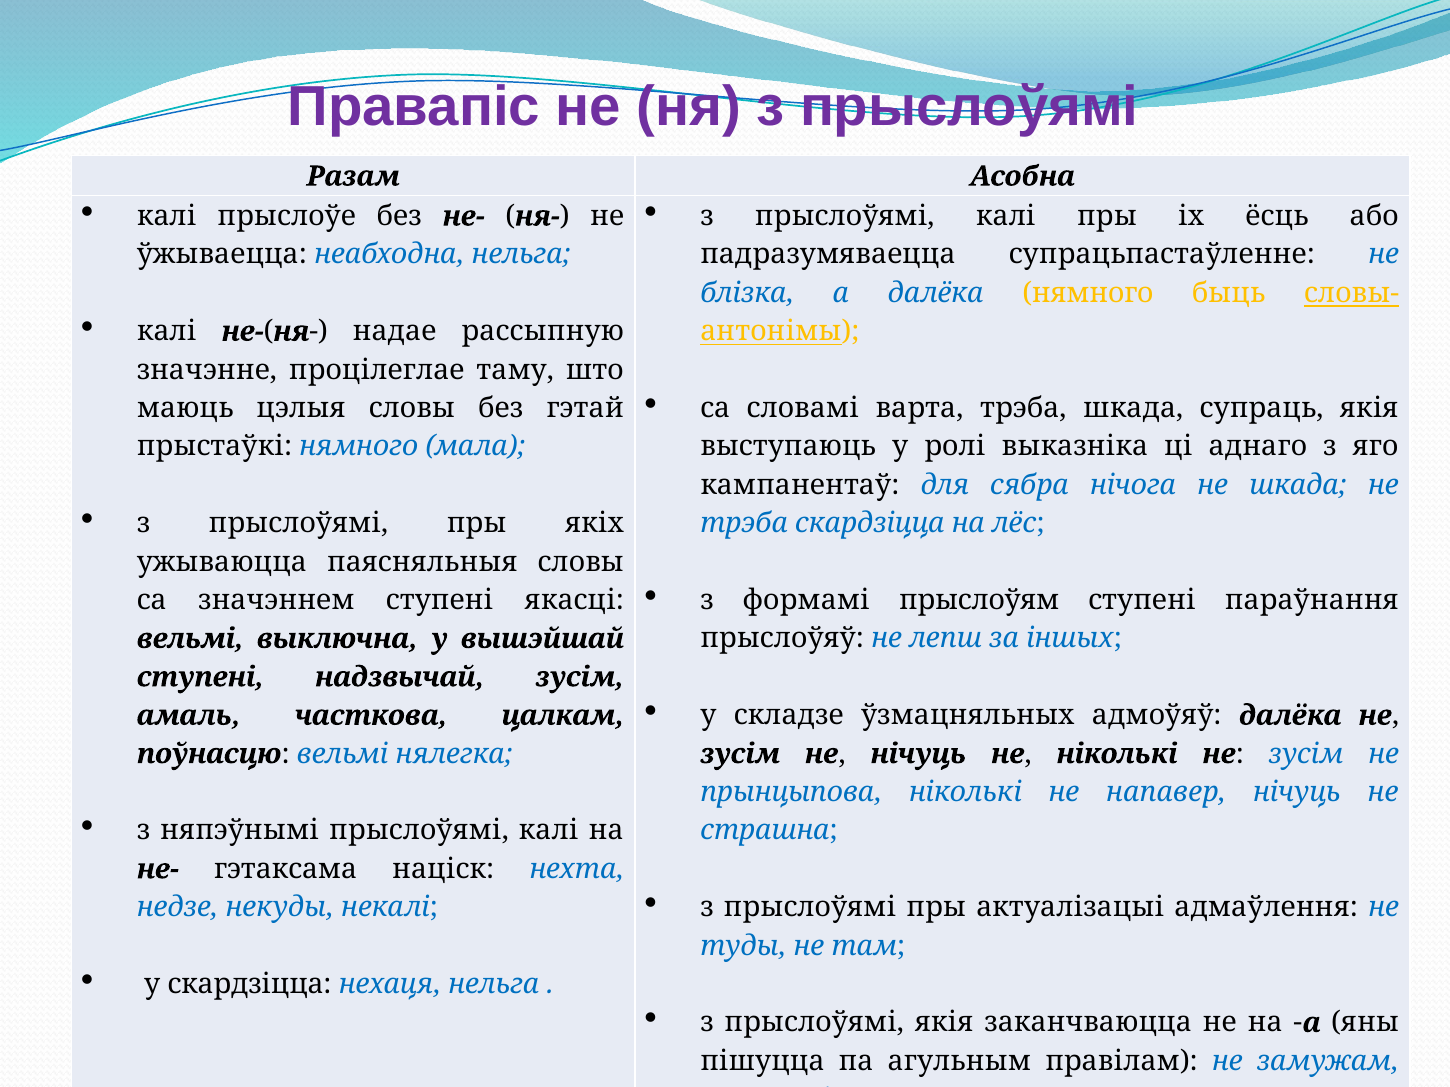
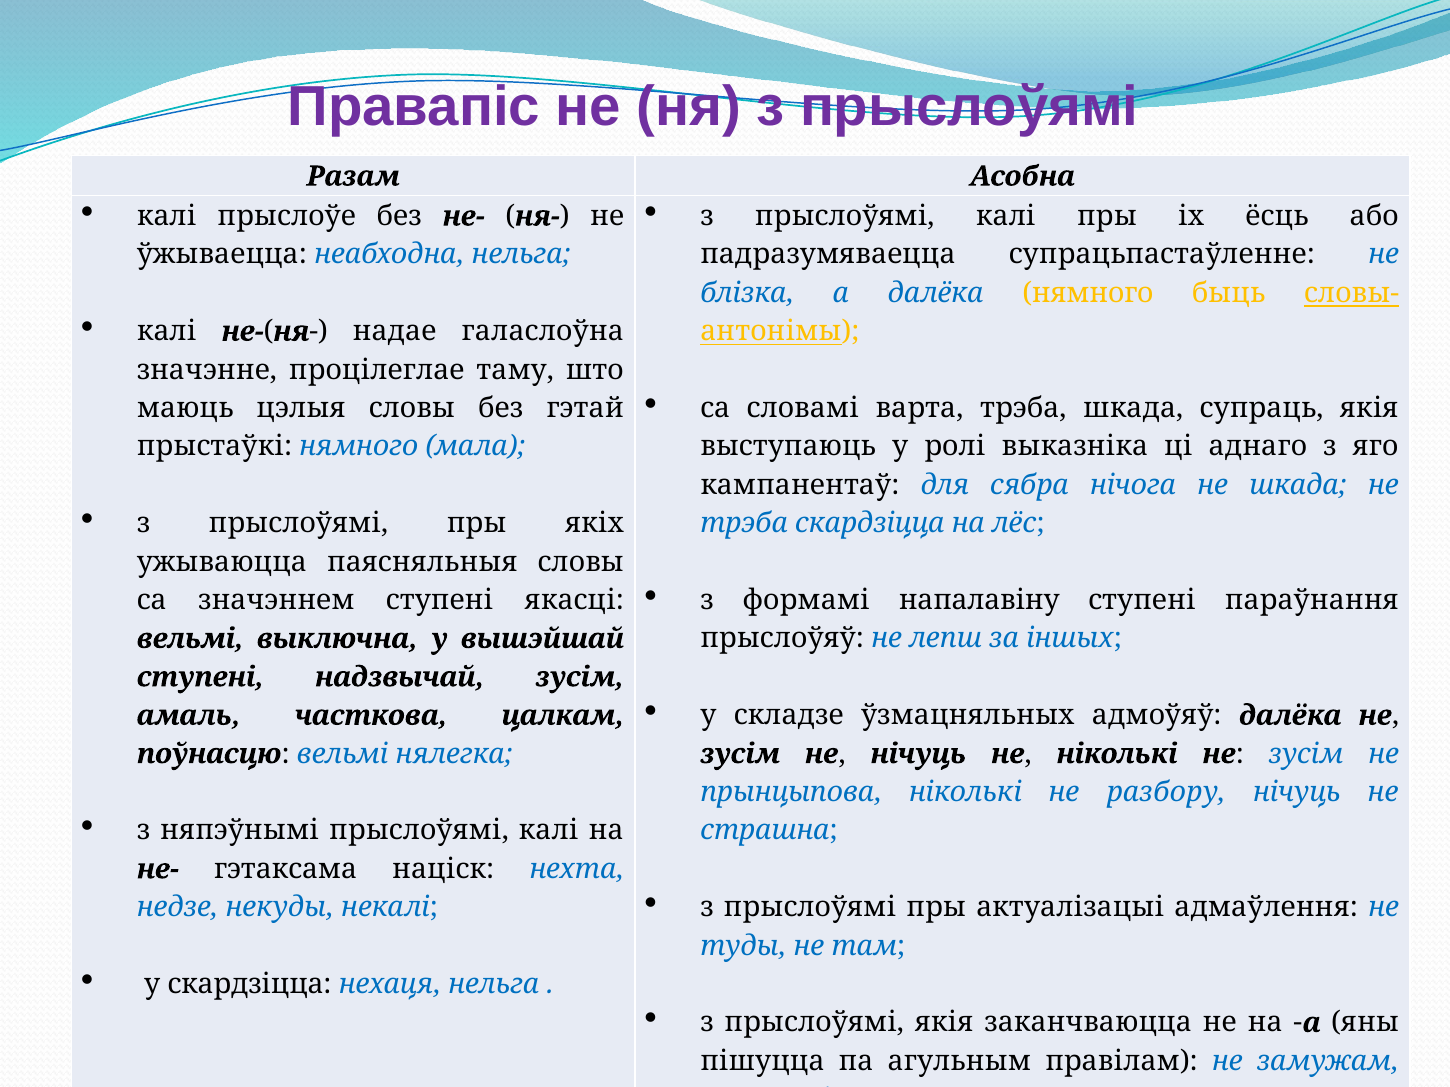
рассыпную: рассыпную -> галаслоўна (543, 332)
прыслоўям: прыслоўям -> напалавіну (979, 601)
напавер: напавер -> разбору (1166, 793)
